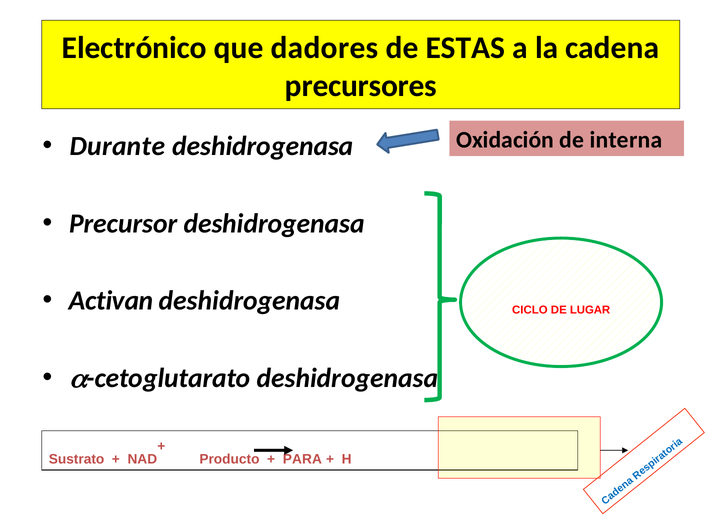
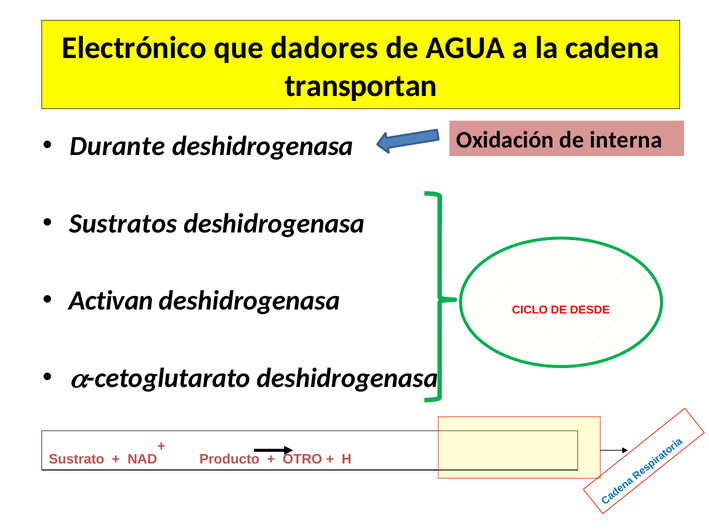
ESTAS: ESTAS -> AGUA (465, 48)
precursores: precursores -> transportan (361, 86)
Precursor: Precursor -> Sustratos (123, 223)
LUGAR: LUGAR -> DESDE (590, 310)
PARA: PARA -> OTRO (302, 459)
